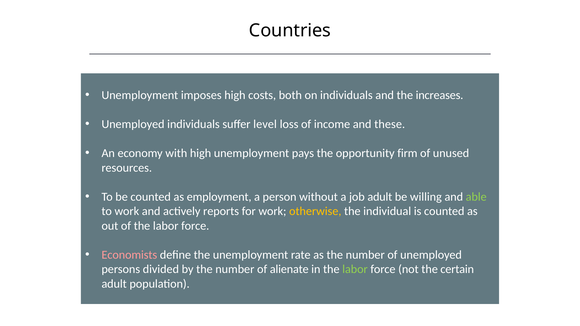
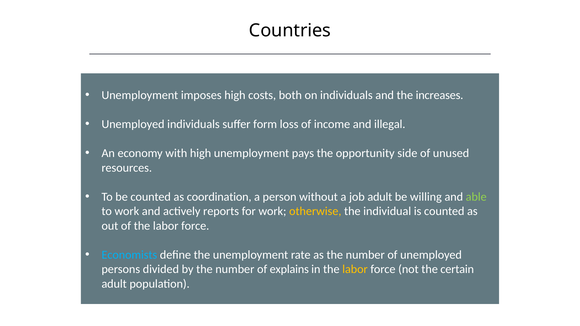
level: level -> form (265, 124)
these: these -> illegal (390, 124)
firm: firm -> side (407, 153)
employment: employment -> coordination (219, 197)
Economists colour: pink -> light blue (129, 255)
alienate: alienate -> explains (289, 269)
labor colour: light green -> yellow (355, 269)
